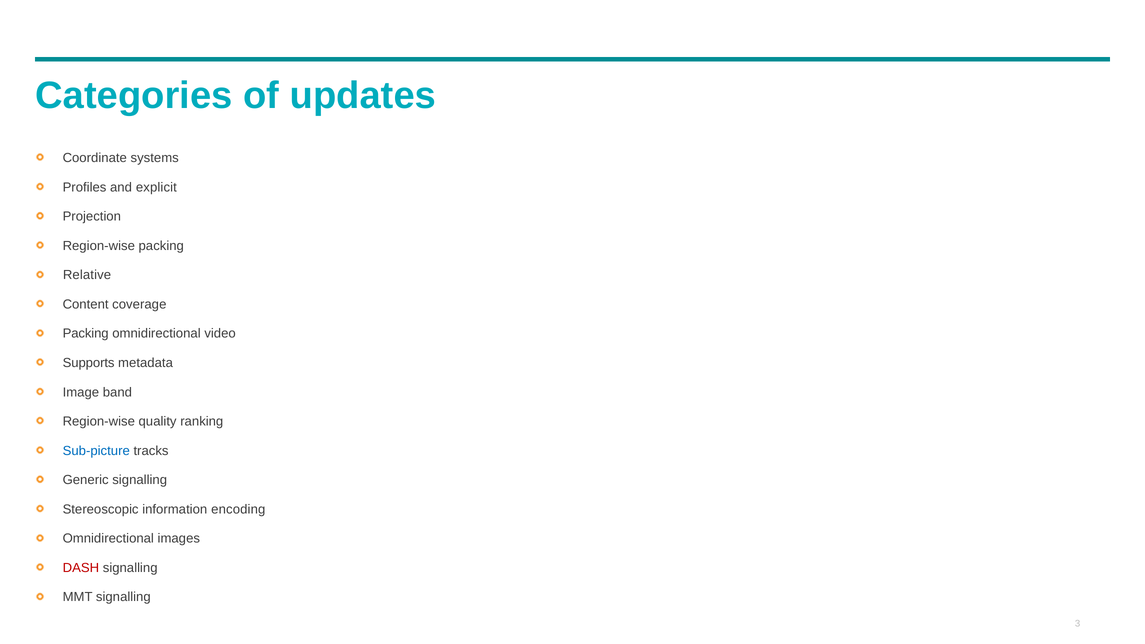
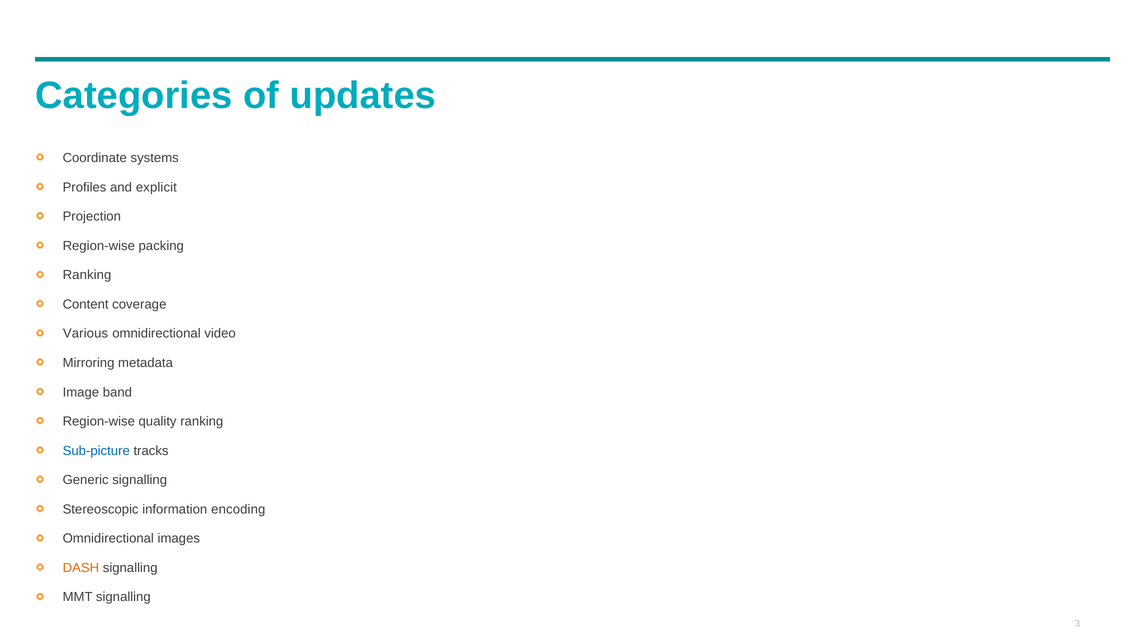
Relative: Relative -> Ranking (87, 275)
Packing: Packing -> Various (86, 334)
Supports: Supports -> Mirroring (89, 363)
DASH colour: red -> orange (81, 568)
